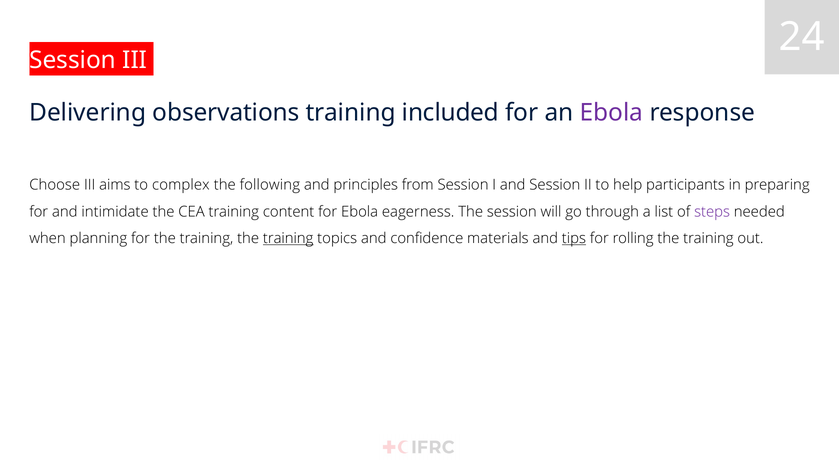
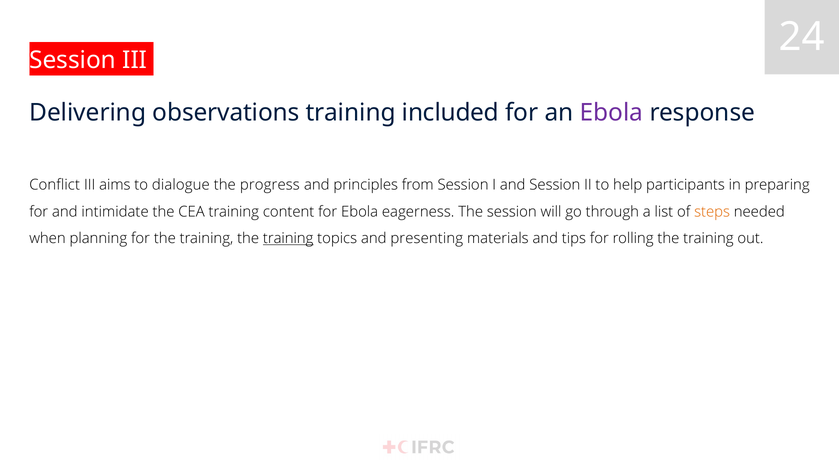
Choose: Choose -> Conflict (55, 185)
complex: complex -> dialogue (181, 185)
following: following -> progress (270, 185)
steps colour: purple -> orange (712, 212)
confidence: confidence -> presenting (427, 238)
tips underline: present -> none (574, 238)
